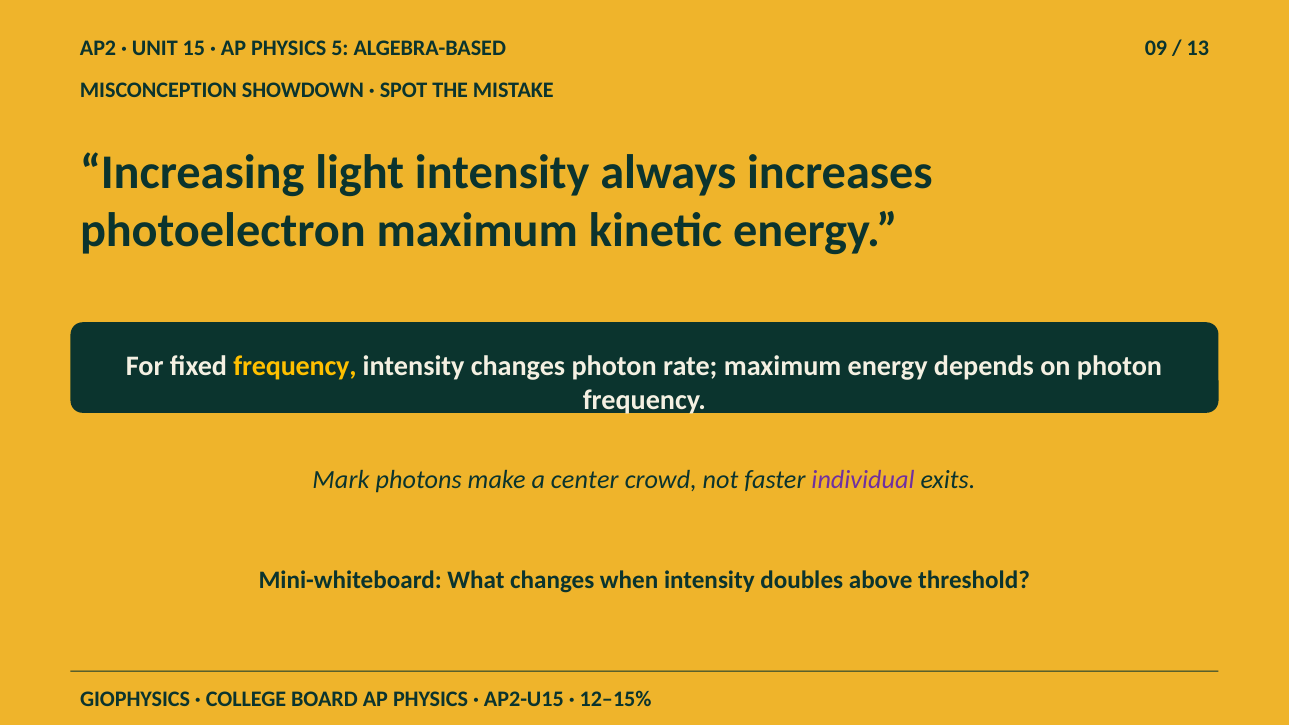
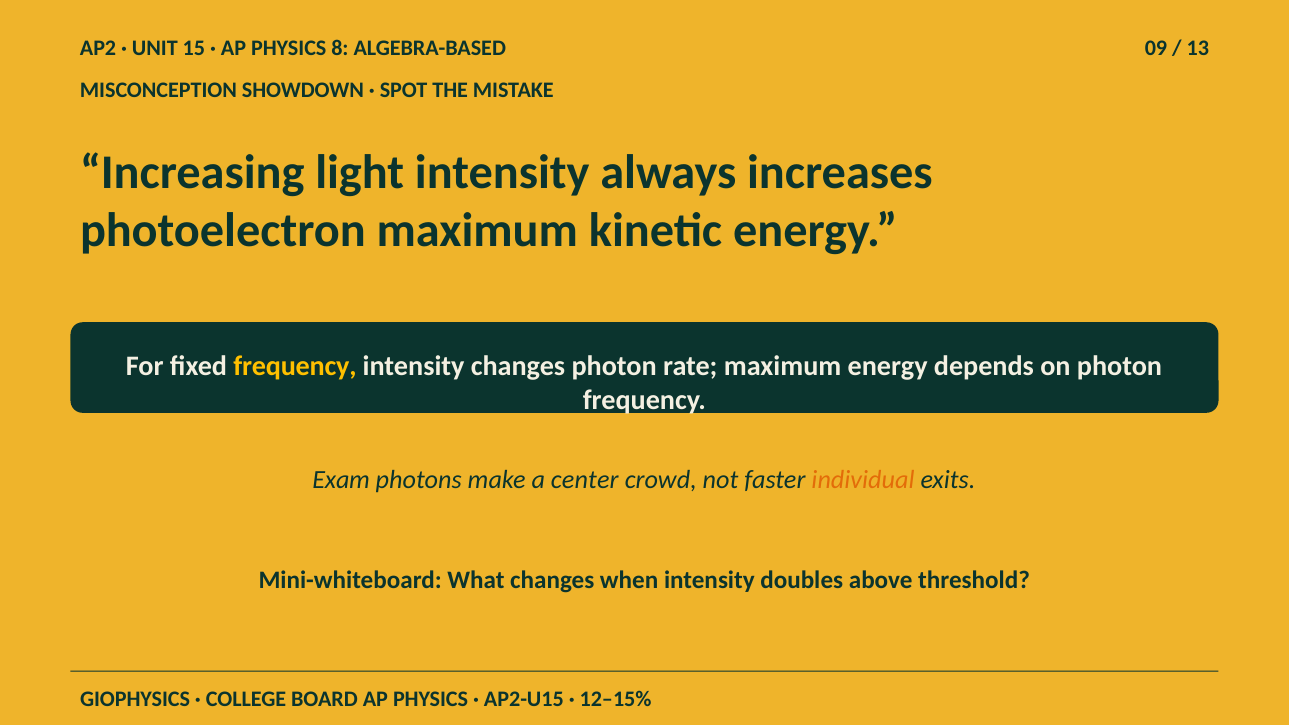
5: 5 -> 8 (340, 48)
Mark: Mark -> Exam (341, 479)
individual colour: purple -> orange (863, 479)
